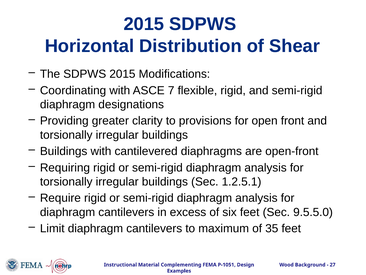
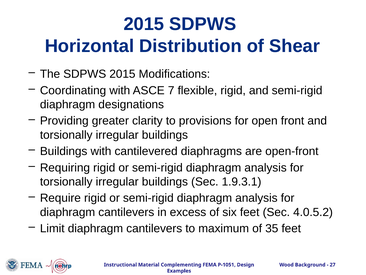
1.2.5.1: 1.2.5.1 -> 1.9.3.1 (242, 181)
9.5.5.0: 9.5.5.0 -> 4.0.5.2 (313, 212)
